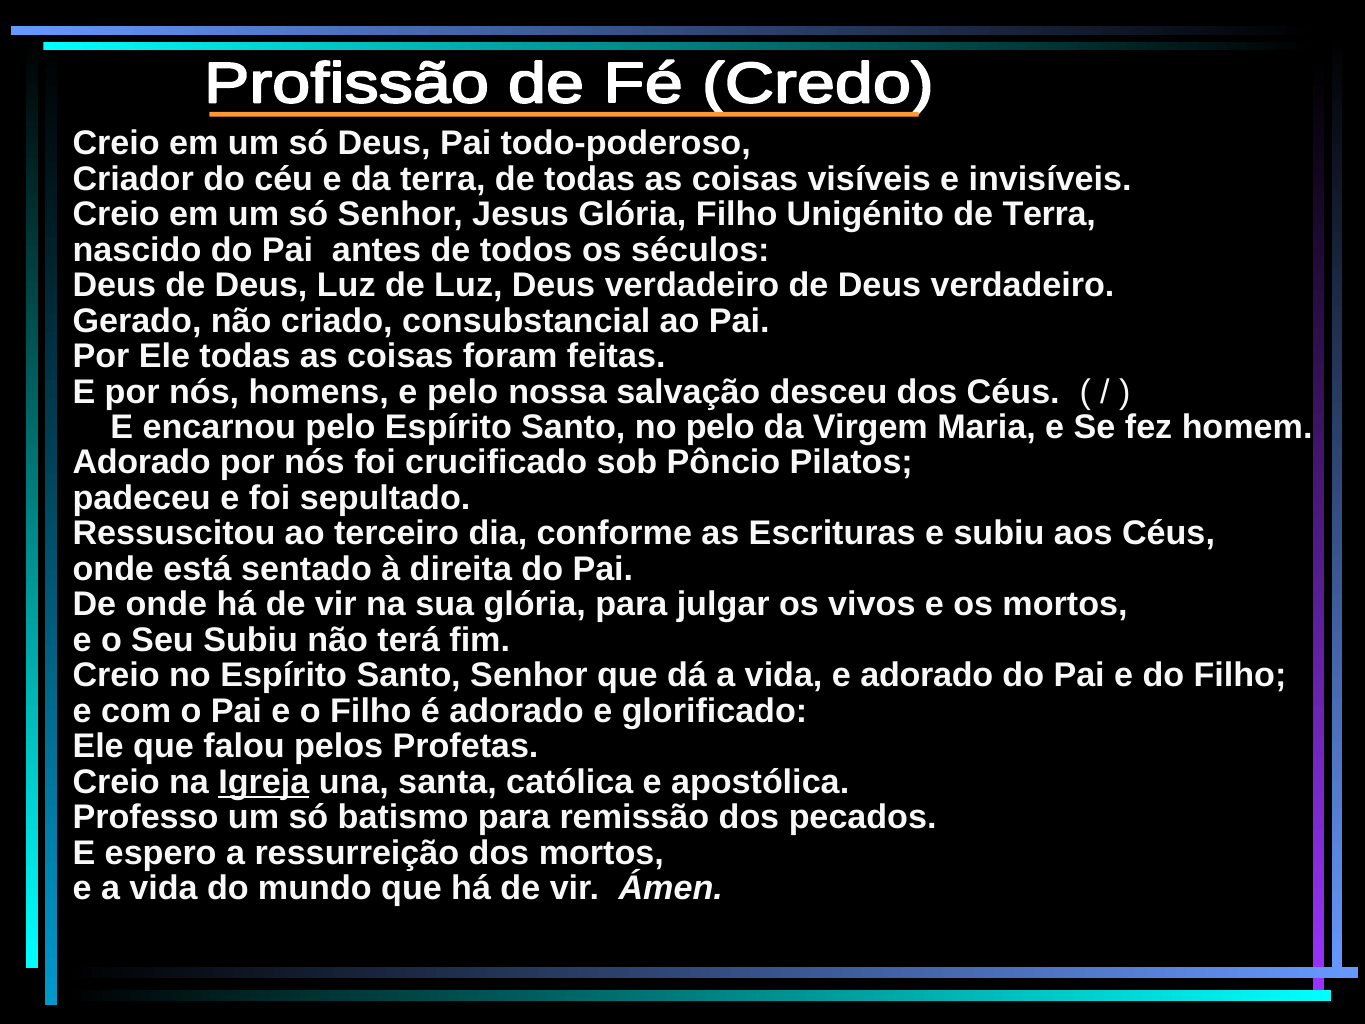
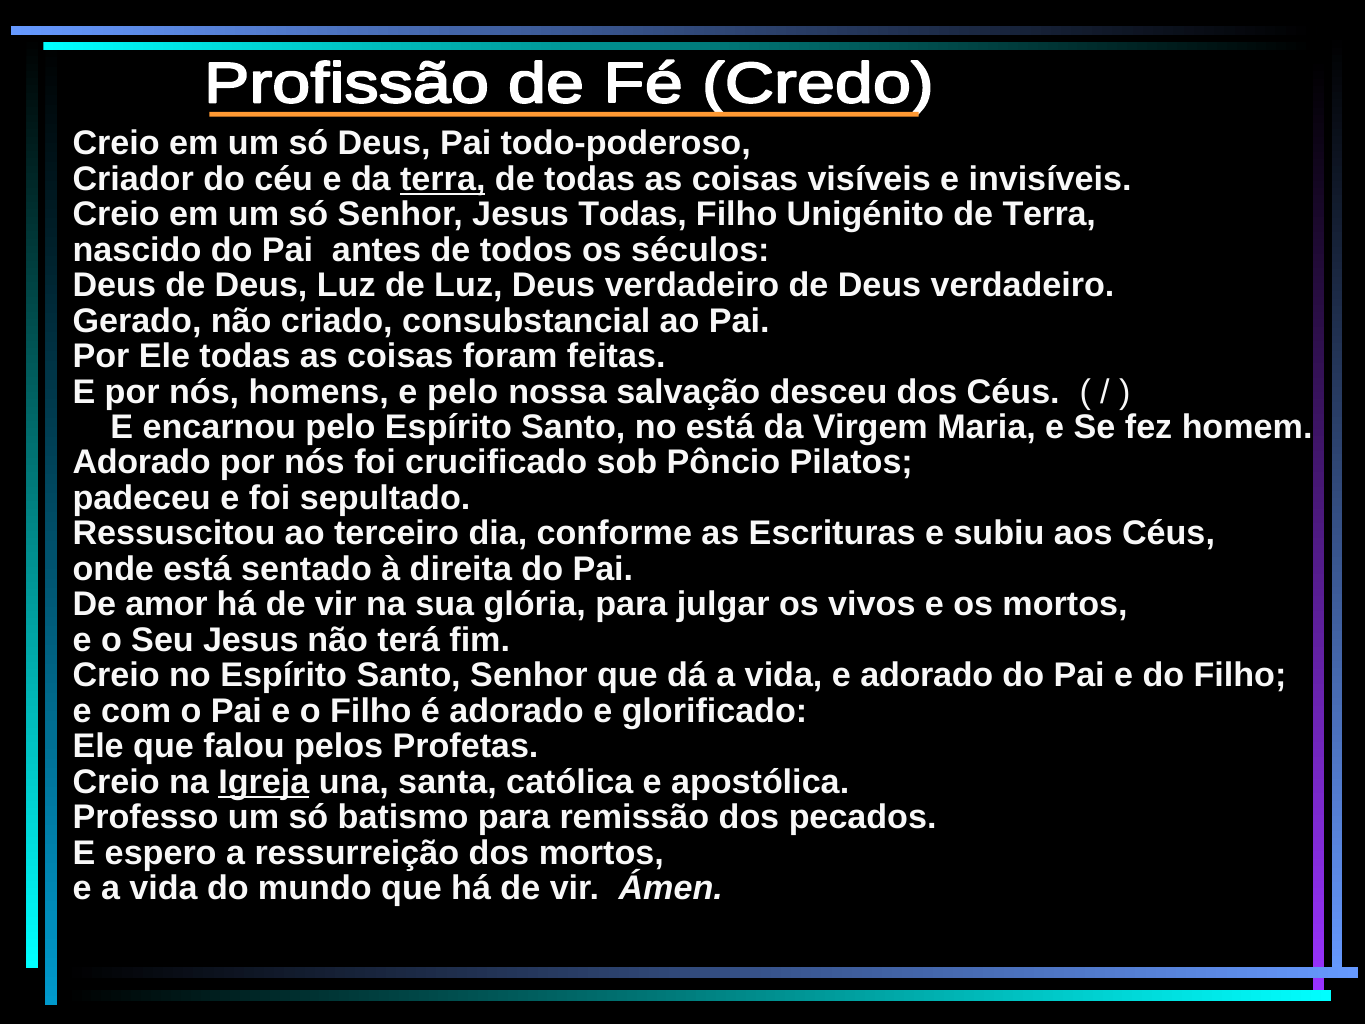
terra underline: none -> present (443, 179)
Jesus Glória: Glória -> Todas (633, 214)
no pelo: pelo -> está (720, 427)
De onde: onde -> amor (167, 604)
Seu Subiu: Subiu -> Jesus (251, 640)
